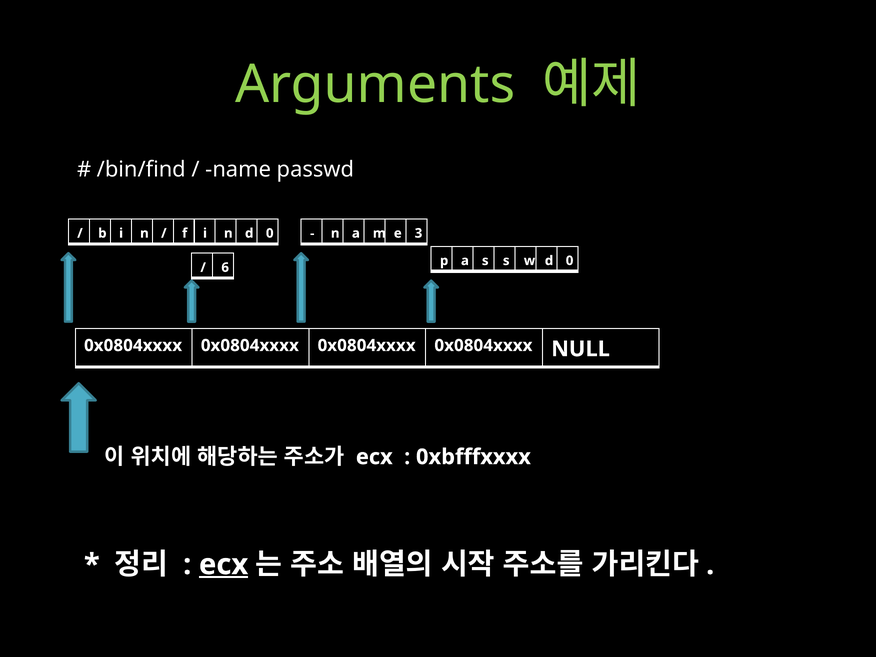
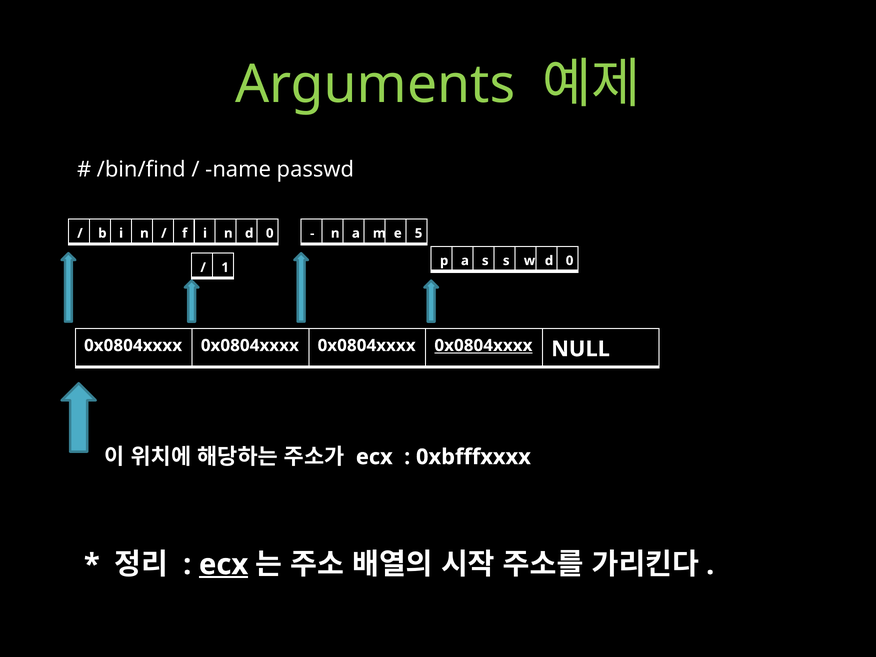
3: 3 -> 5 (419, 233)
6: 6 -> 1 (225, 267)
0x0804xxxx underline: none -> present (483, 346)
